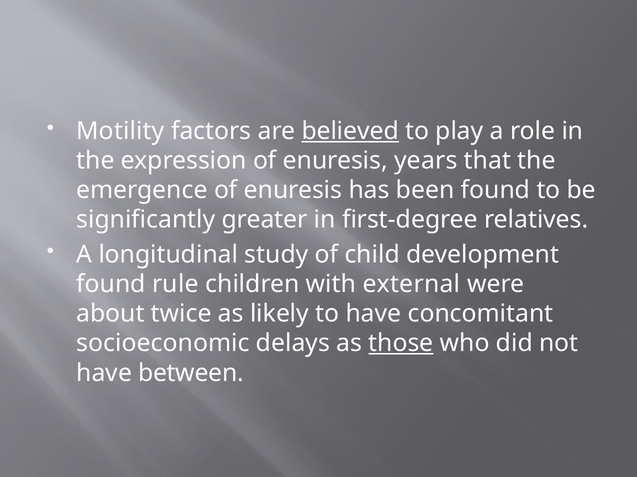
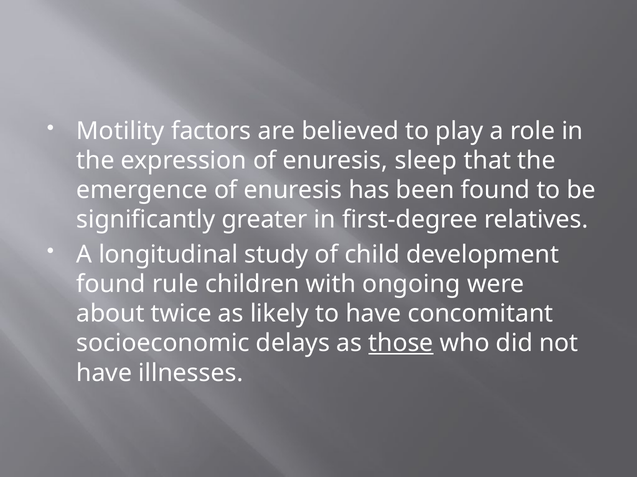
believed underline: present -> none (350, 131)
years: years -> sleep (426, 161)
external: external -> ongoing (412, 284)
between: between -> illnesses (191, 373)
